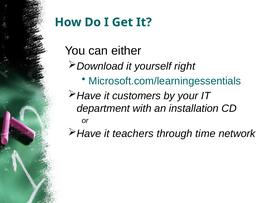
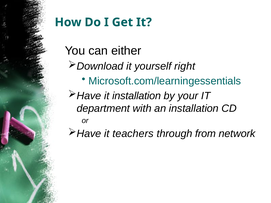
it customers: customers -> installation (137, 96)
time: time -> from (206, 134)
